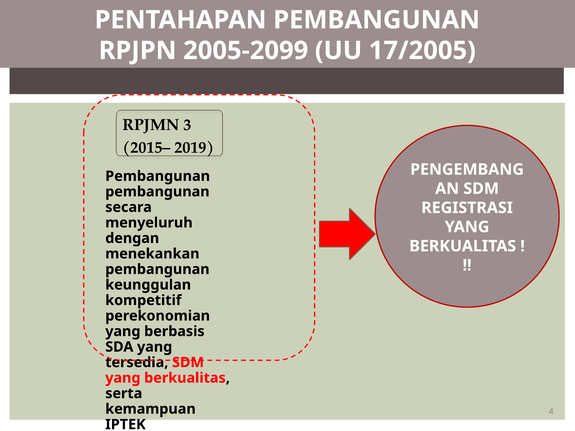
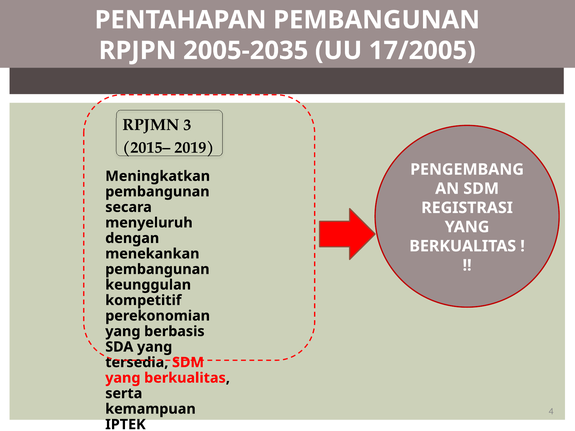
2005-2099: 2005-2099 -> 2005-2035 (246, 51)
Pembangunan: Pembangunan -> Meningkatkan (158, 176)
